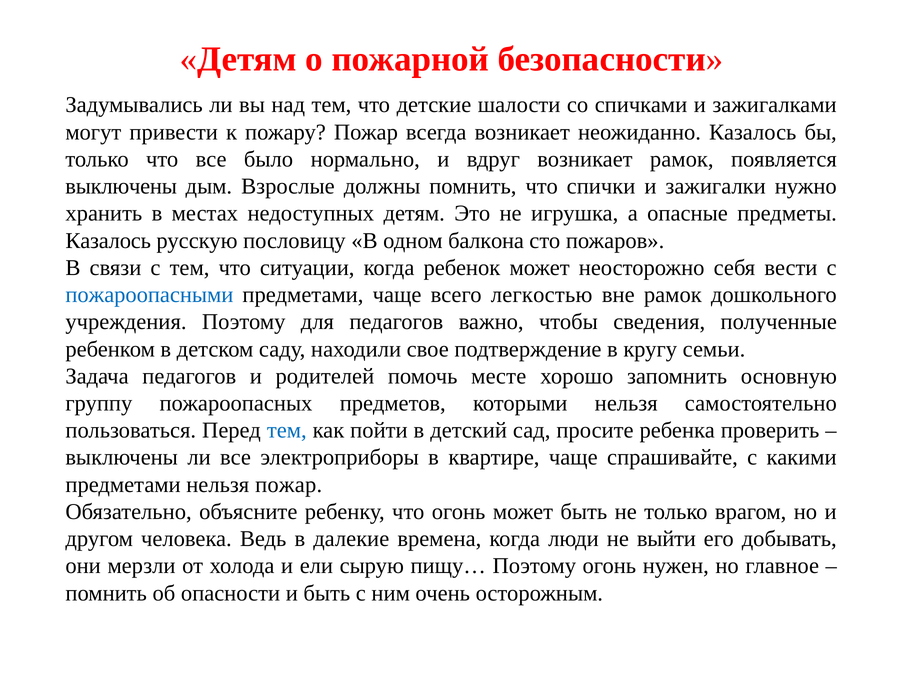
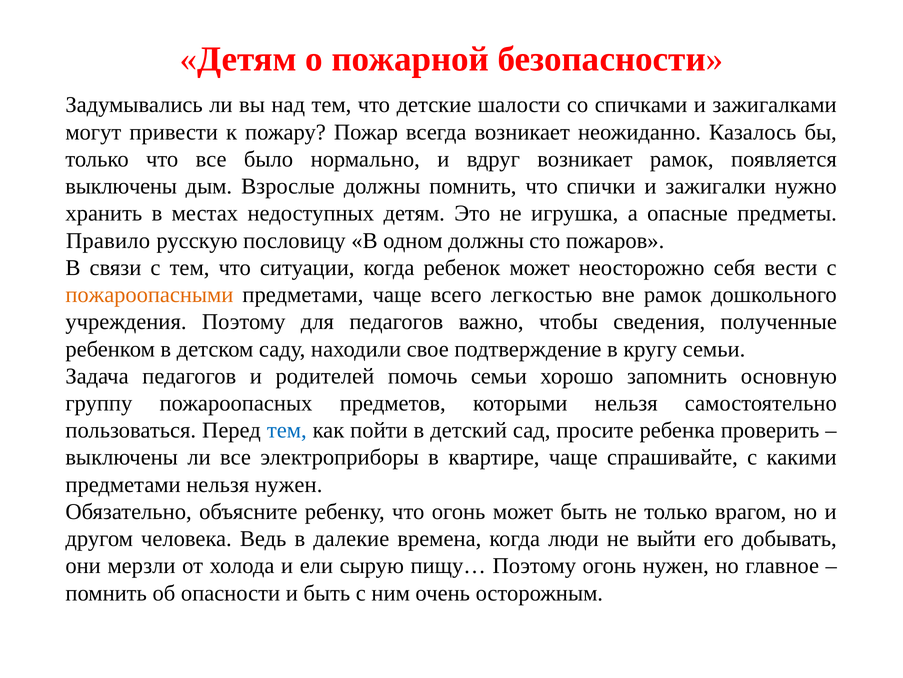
Казалось: Казалось -> Правило (108, 240)
одном балкона: балкона -> должны (486, 240)
пожароопасными colour: blue -> orange (149, 294)
помочь месте: месте -> семьи (499, 376)
нельзя пожар: пожар -> нужен (289, 484)
